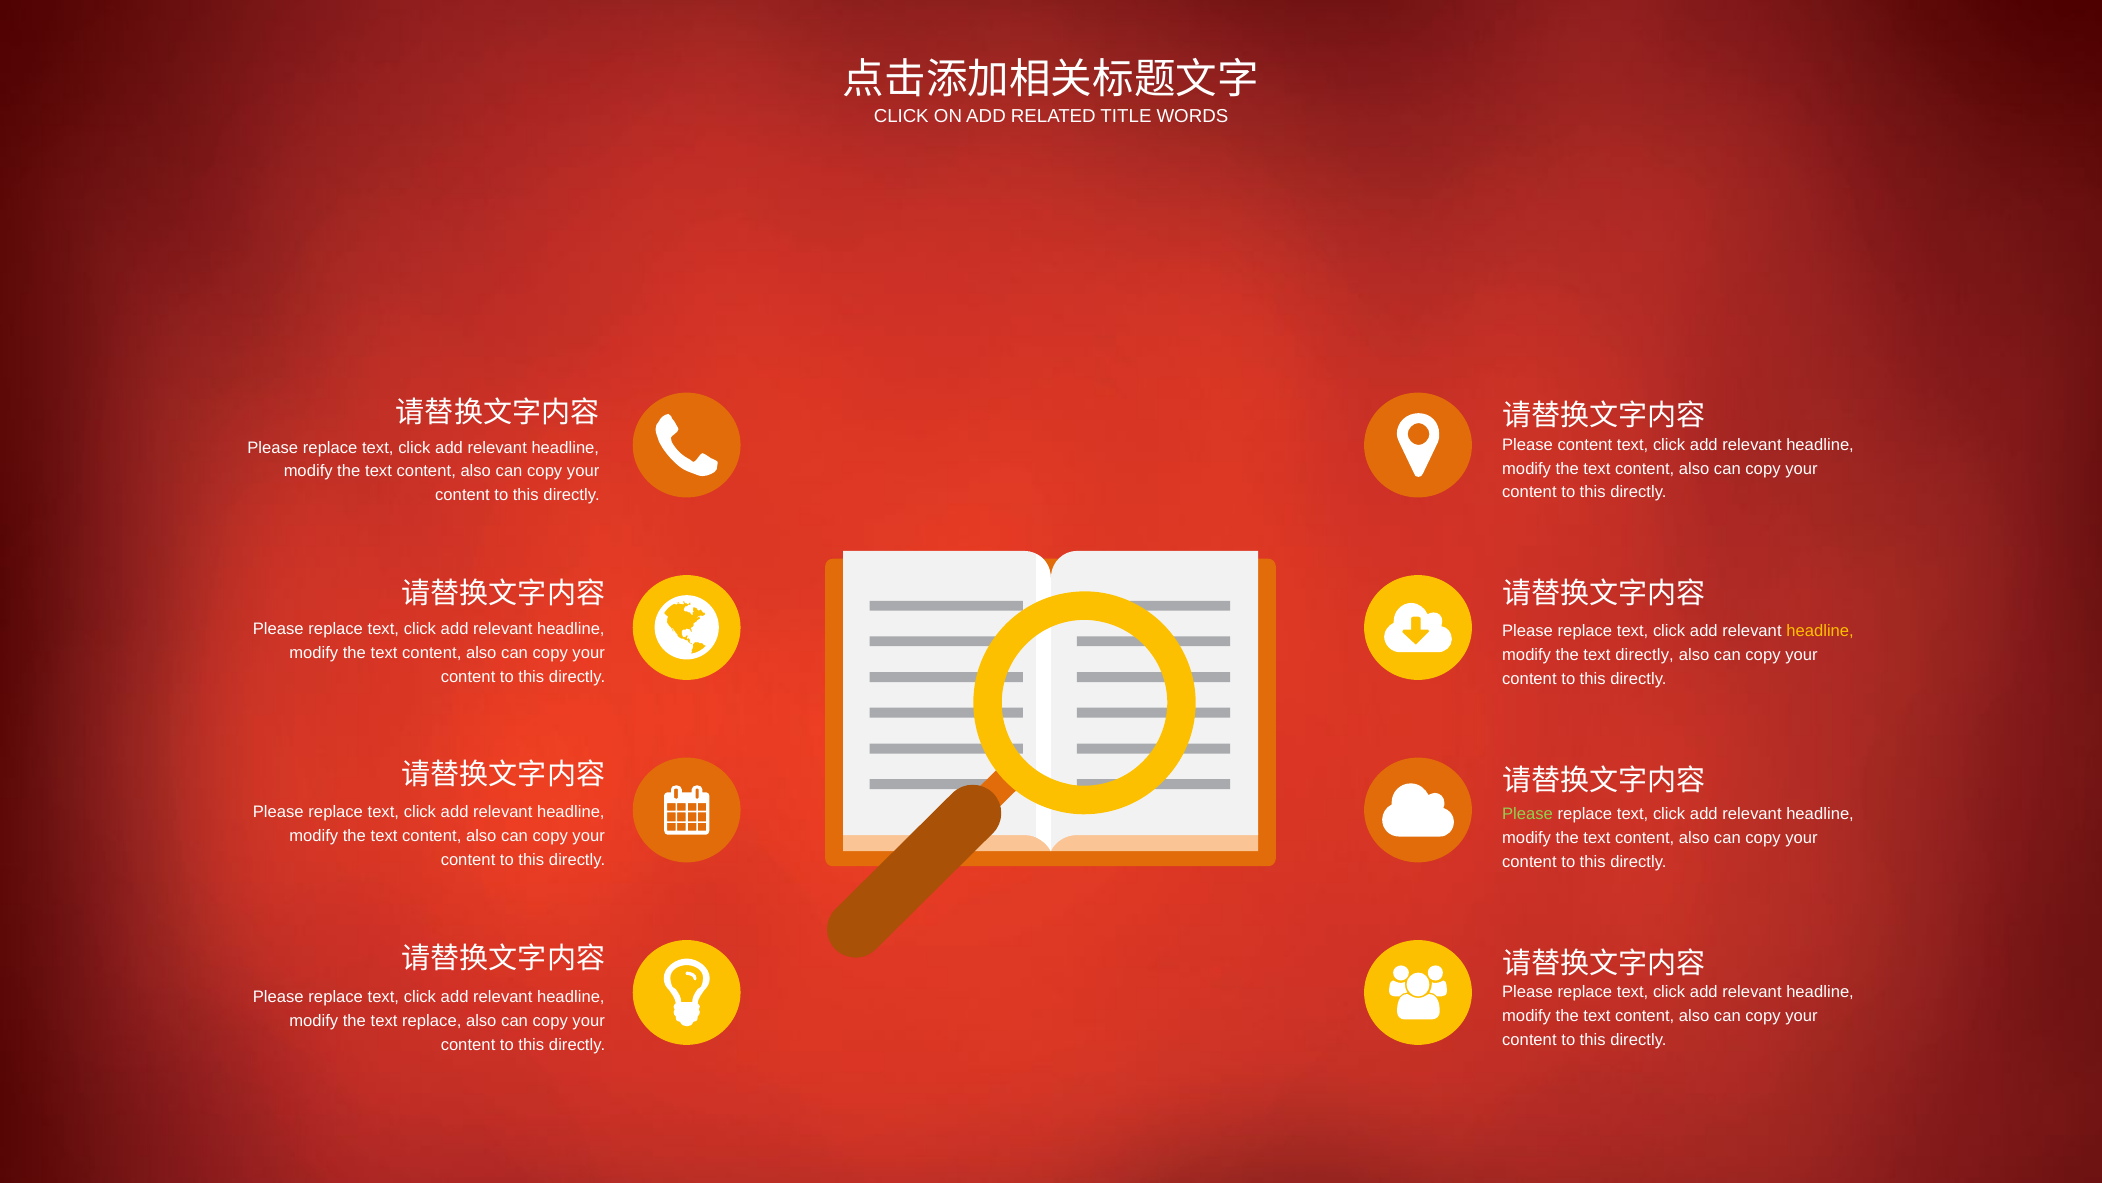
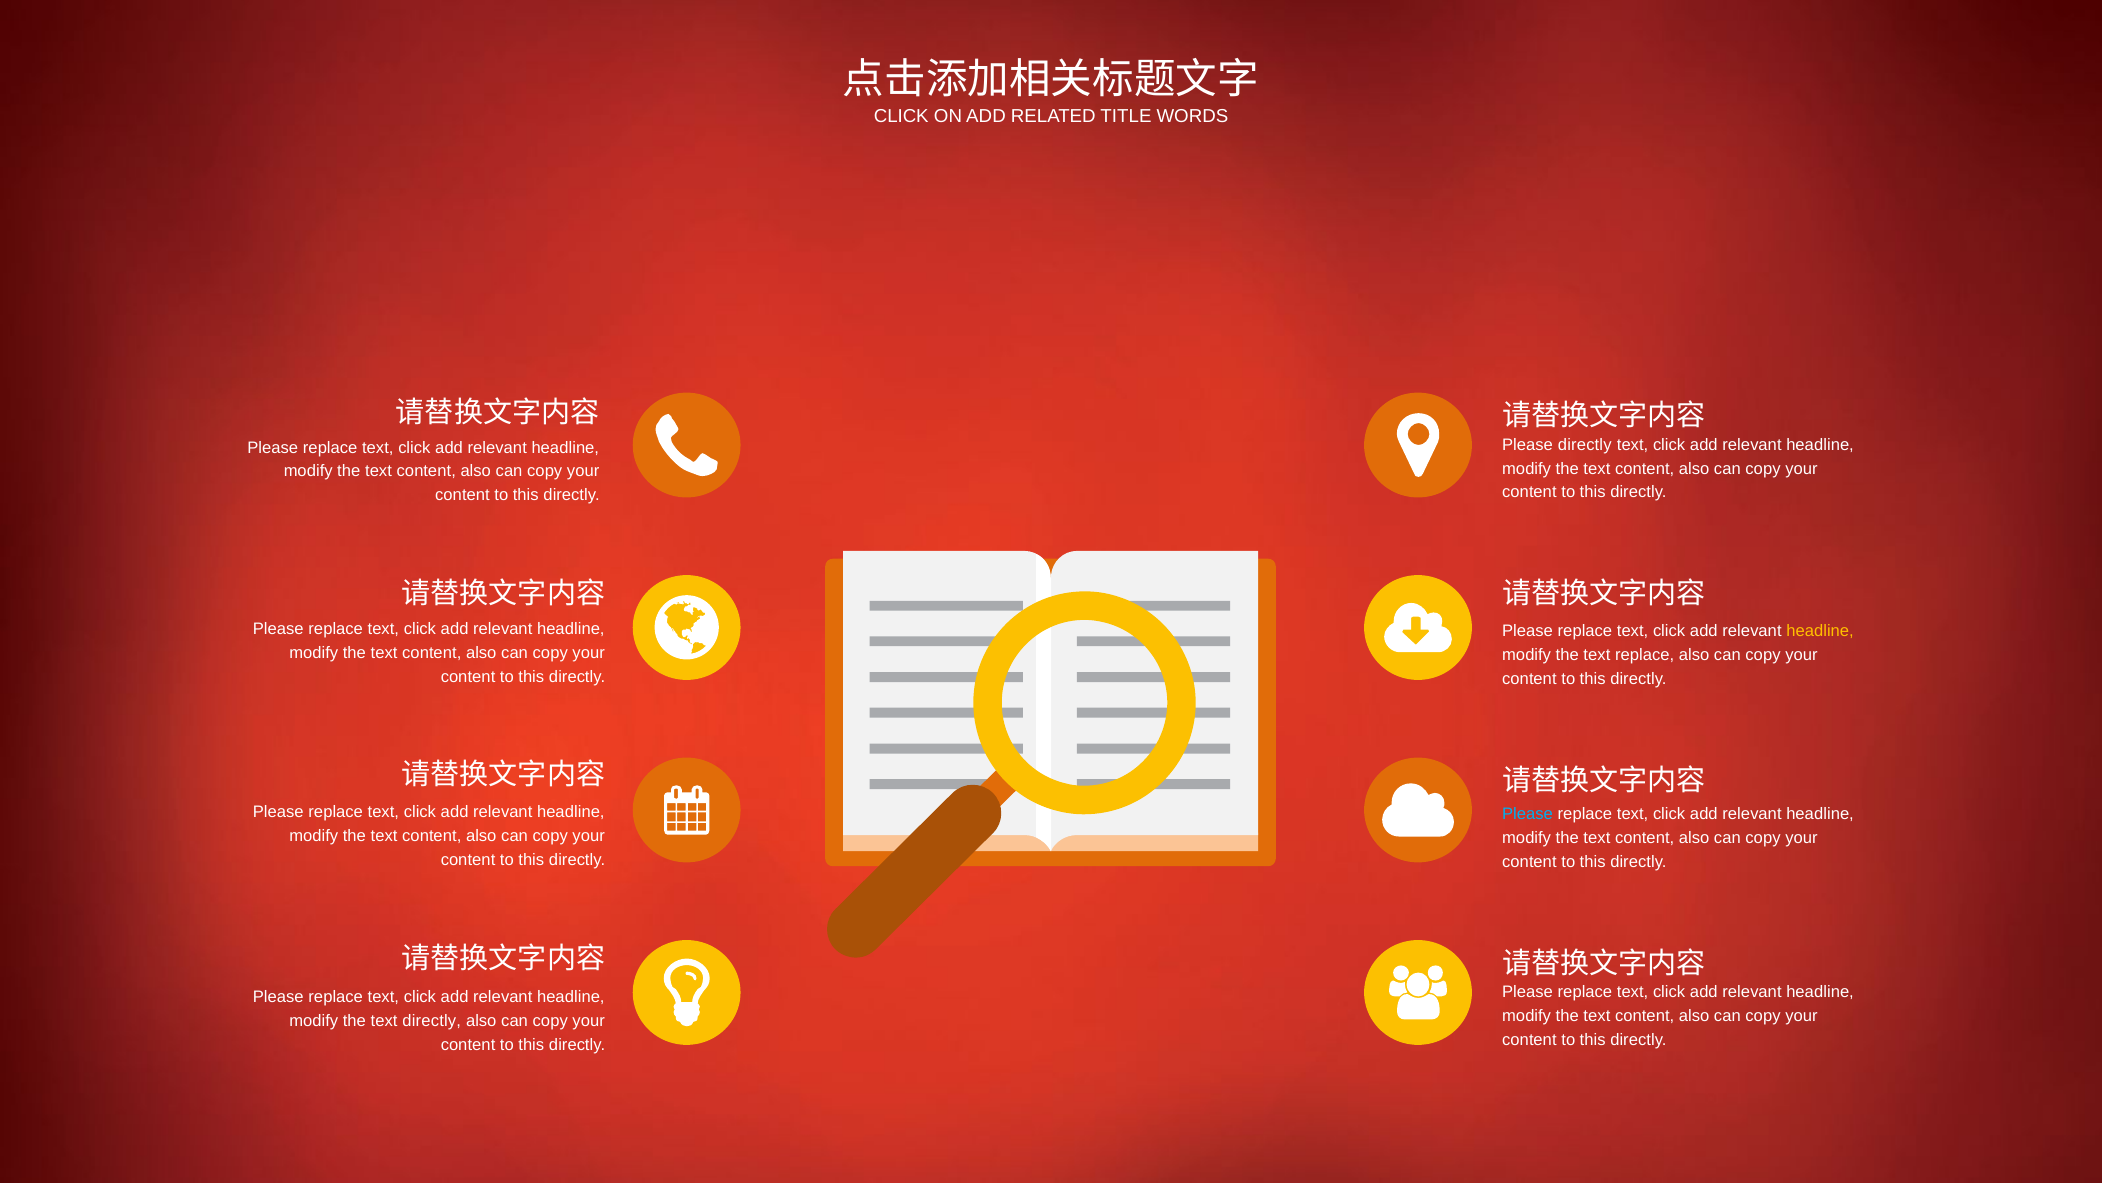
Please content: content -> directly (1585, 444)
text directly: directly -> replace (1645, 655)
Please colour: light green -> light blue (1528, 814)
text replace: replace -> directly (432, 1020)
